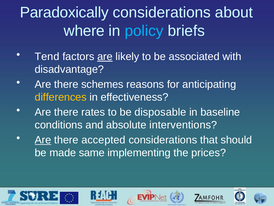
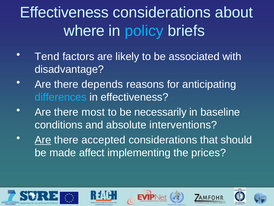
Paradoxically: Paradoxically -> Effectiveness (64, 13)
are underline: present -> none (105, 56)
schemes: schemes -> depends (102, 84)
differences colour: yellow -> light blue (61, 97)
rates: rates -> most (93, 112)
disposable: disposable -> necessarily (160, 112)
same: same -> affect (92, 152)
